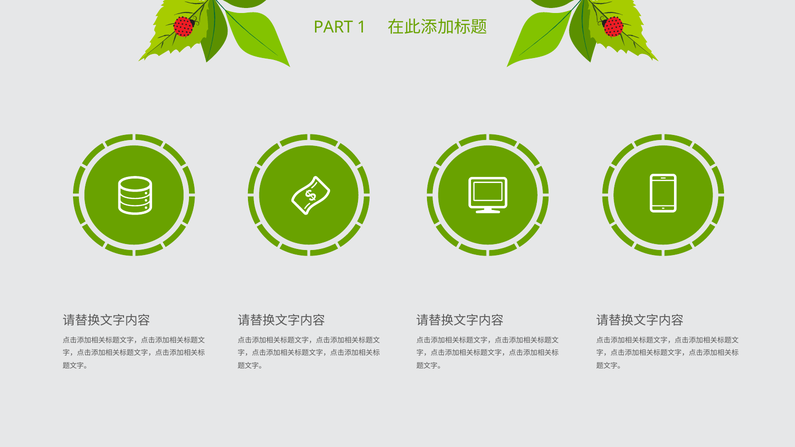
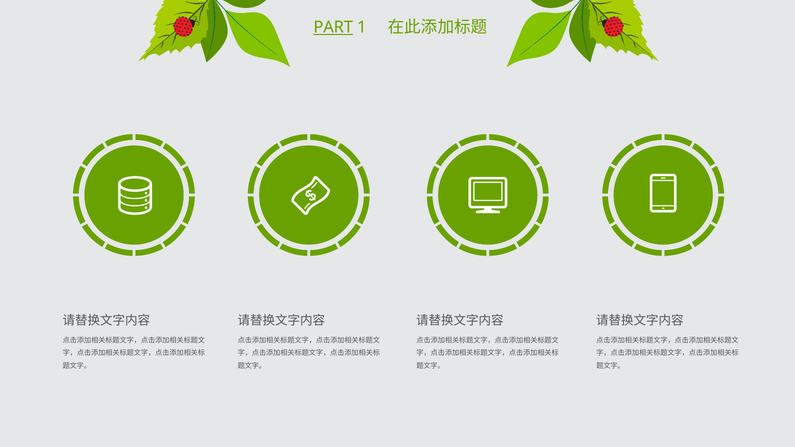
PART underline: none -> present (333, 28)
